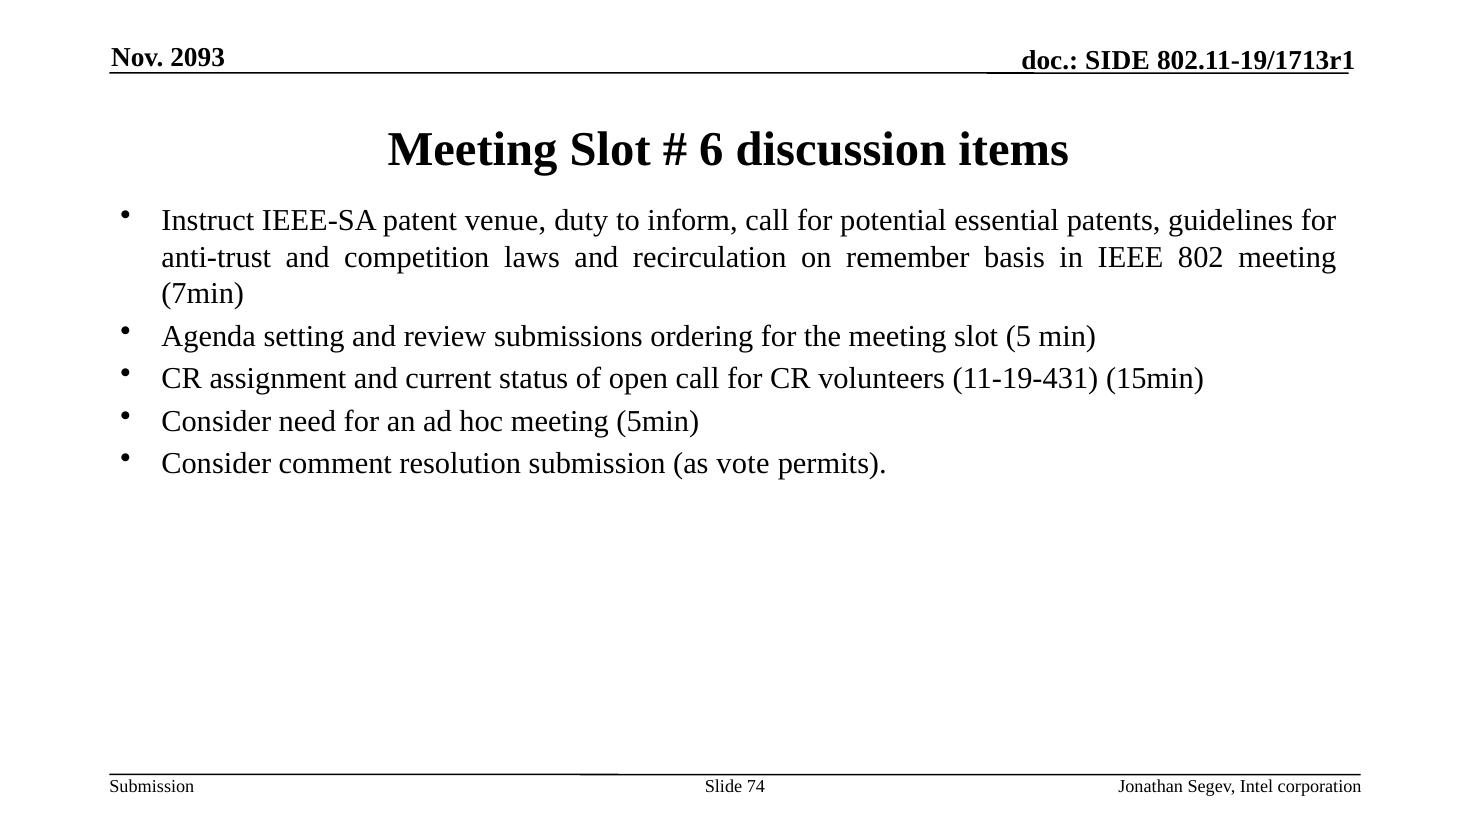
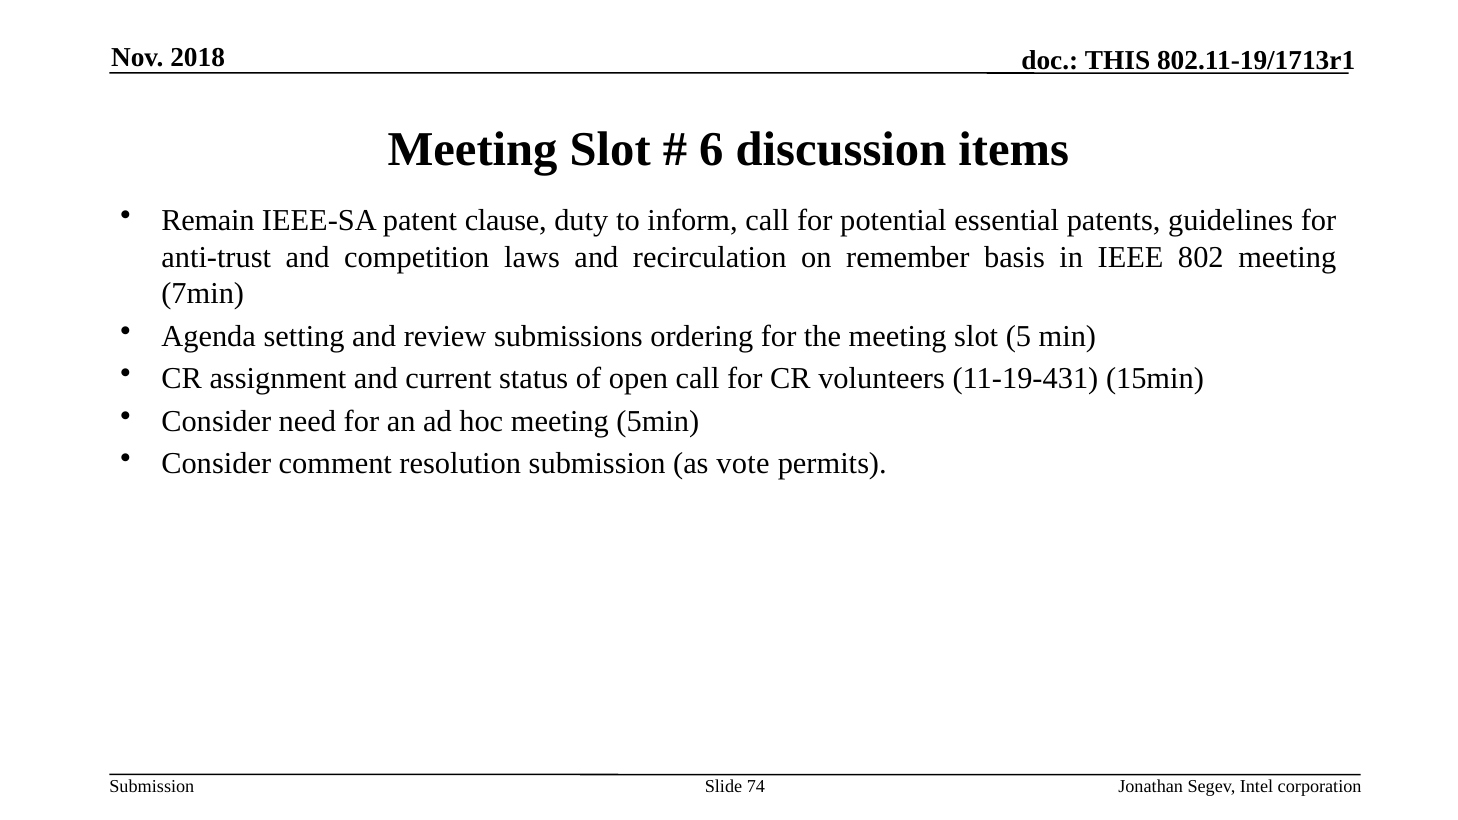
2093: 2093 -> 2018 (198, 58)
SIDE: SIDE -> THIS (1118, 61)
Instruct: Instruct -> Remain (208, 221)
venue: venue -> clause (506, 221)
